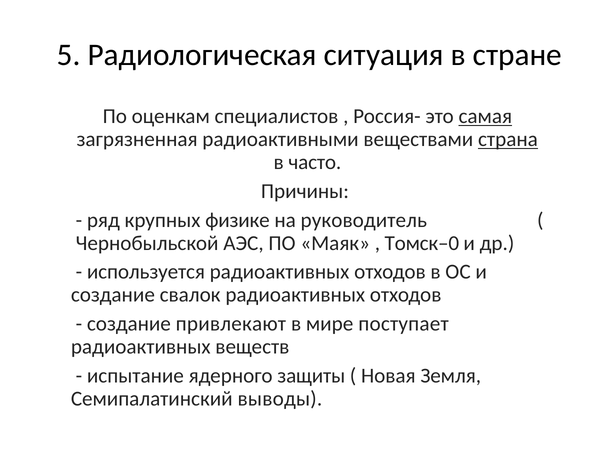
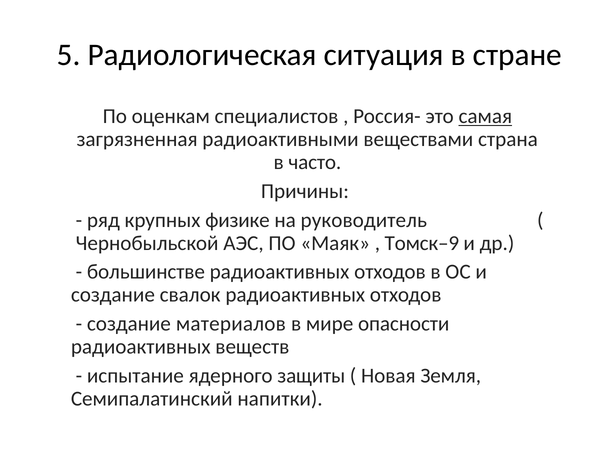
страна underline: present -> none (508, 139)
Томск–0: Томск–0 -> Томск–9 (422, 243)
используется: используется -> большинстве (146, 272)
привлекают: привлекают -> материалов (231, 323)
поступает: поступает -> опасности (404, 323)
выводы: выводы -> напитки (280, 398)
